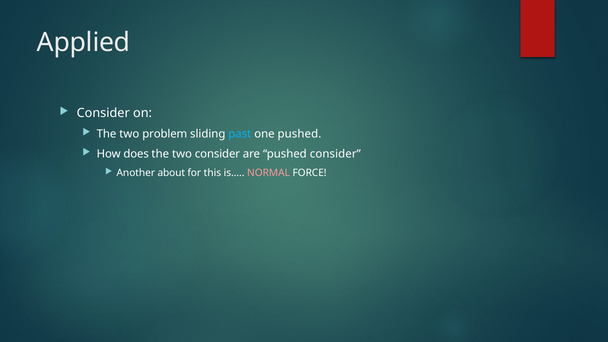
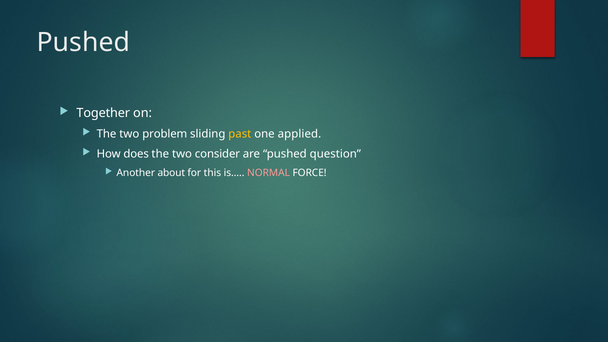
Applied: Applied -> Pushed (83, 43)
Consider: Consider -> Together (103, 113)
past colour: light blue -> yellow (240, 134)
one pushed: pushed -> applied (299, 134)
pushed consider: consider -> question (335, 154)
